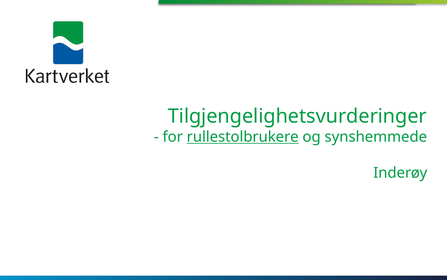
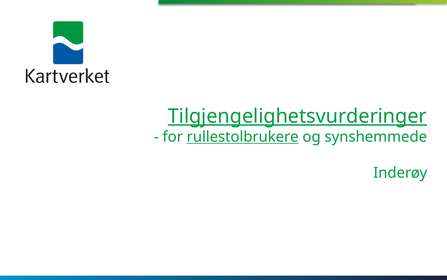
Tilgjengelighetsvurderinger underline: none -> present (297, 116)
